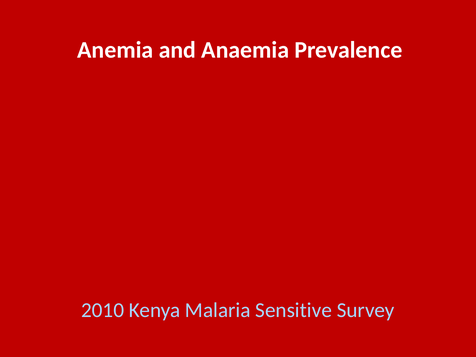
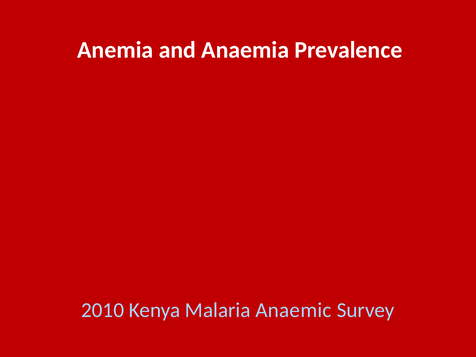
Sensitive: Sensitive -> Anaemic (293, 310)
